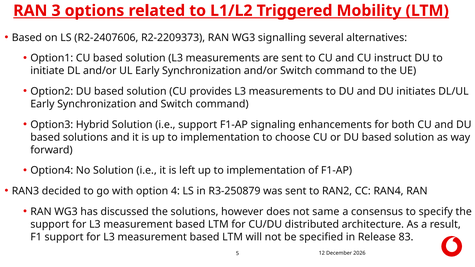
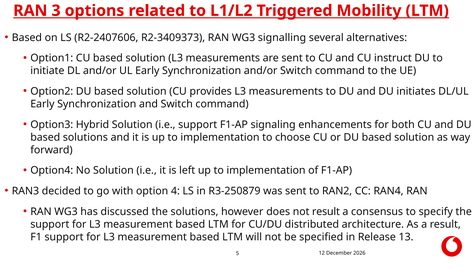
R2-2209373: R2-2209373 -> R2-3409373 (173, 38)
not same: same -> result (326, 212)
83: 83 -> 13 (406, 237)
